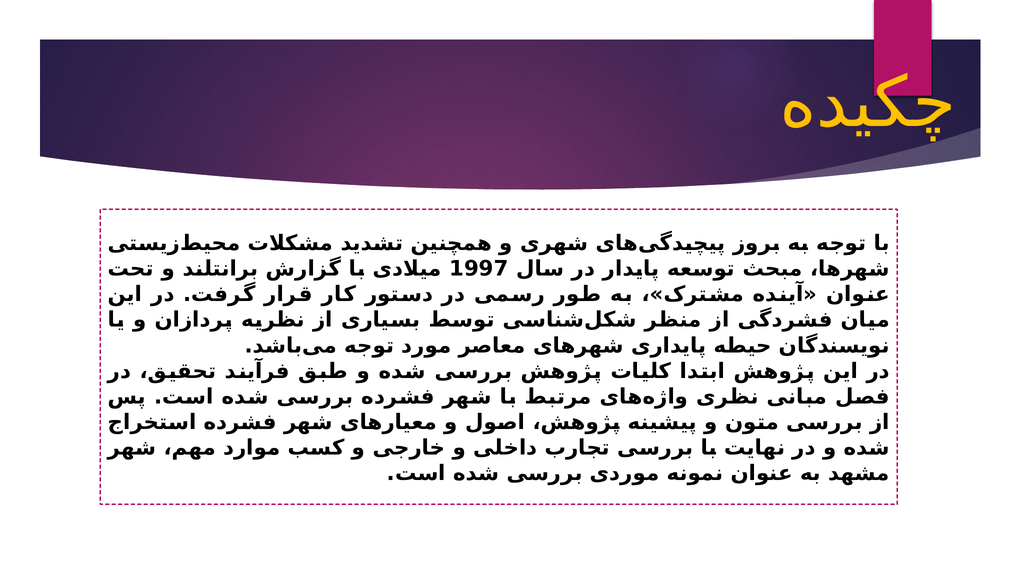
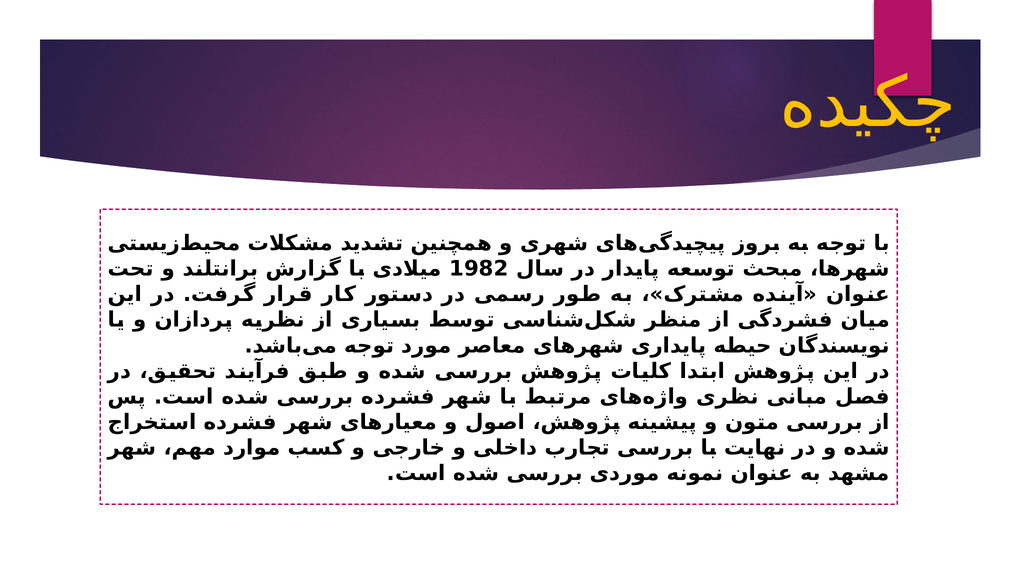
1997: 1997 -> 1982 (479, 269)
